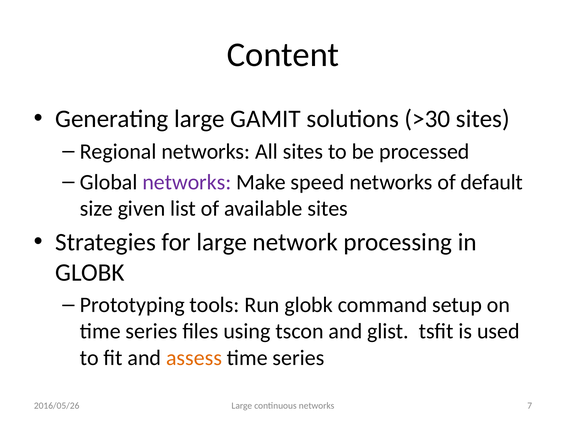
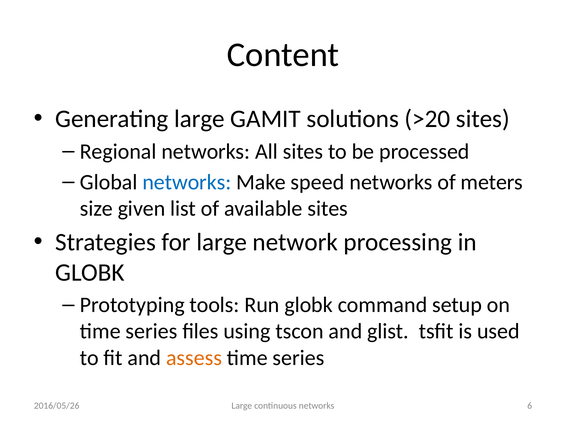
>30: >30 -> >20 (427, 119)
networks colour: purple -> blue (187, 182)
default: default -> meters (492, 182)
7: 7 -> 6 (530, 405)
